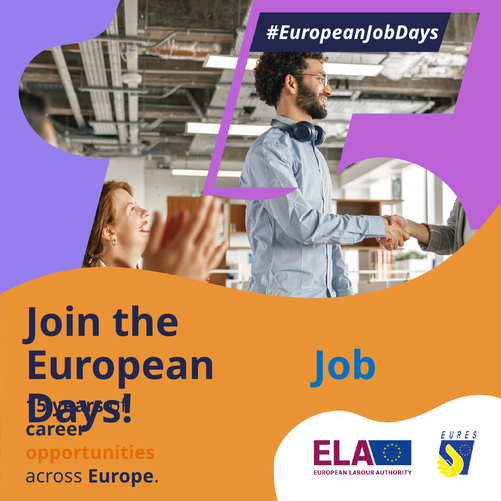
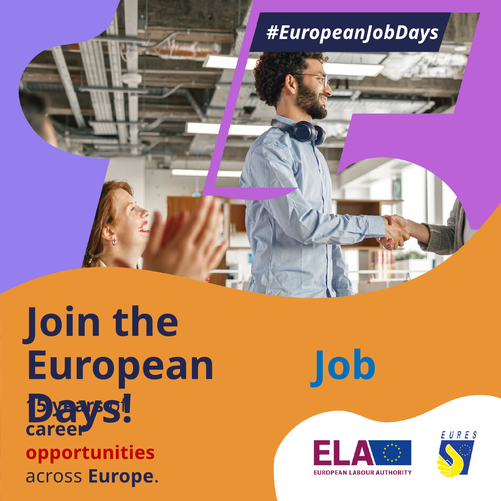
opportunities colour: orange -> red (90, 453)
